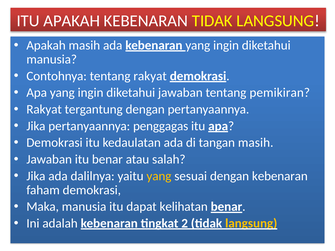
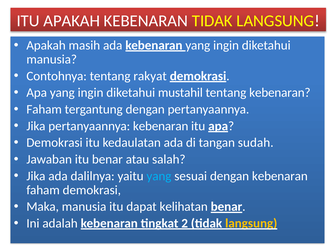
diketahui jawaban: jawaban -> mustahil (180, 93)
tentang pemikiran: pemikiran -> kebenaran (280, 93)
Rakyat: Rakyat -> Faham (44, 109)
pertanyaannya penggagas: penggagas -> kebenaran (161, 126)
tangan masih: masih -> sudah (256, 143)
yang colour: yellow -> light blue (159, 176)
